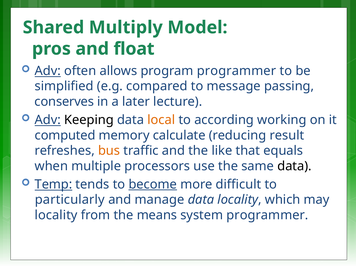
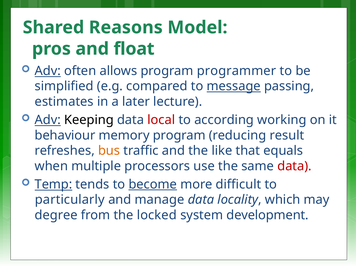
Multiply: Multiply -> Reasons (126, 27)
message underline: none -> present (234, 86)
conserves: conserves -> estimates (64, 102)
local colour: orange -> red (161, 120)
computed: computed -> behaviour (65, 135)
memory calculate: calculate -> program (179, 135)
data colour: black -> red (294, 166)
locality: locality -> degree (56, 215)
means: means -> locked (157, 215)
system programmer: programmer -> development (268, 215)
